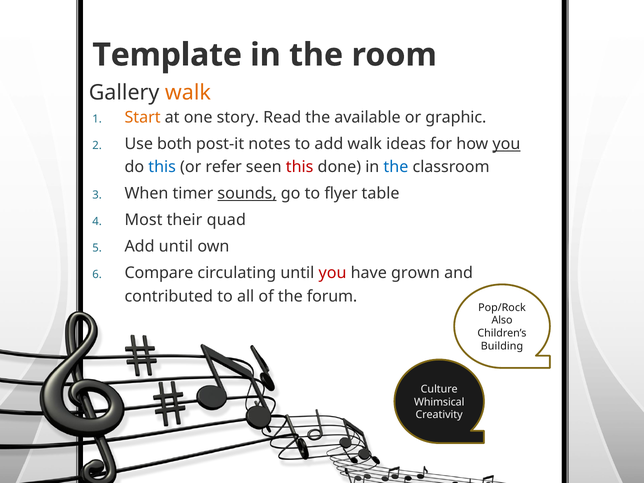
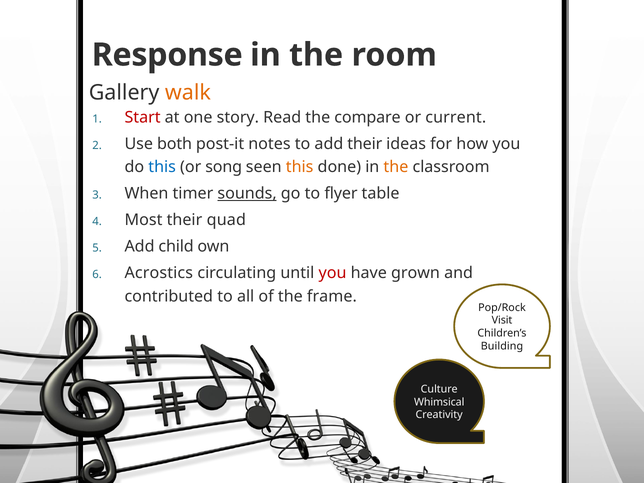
Template: Template -> Response (167, 55)
Start colour: orange -> red (143, 117)
available: available -> compare (368, 117)
graphic: graphic -> current (456, 117)
add walk: walk -> their (365, 144)
you underline: present -> none (506, 144)
refer: refer -> song (224, 167)
this colour: red -> orange (300, 167)
the colour: blue -> orange (396, 167)
Add until: until -> child (176, 247)
Compare: Compare -> Acrostics (159, 273)
forum: forum -> frame (332, 296)
Also: Also -> Visit (502, 320)
